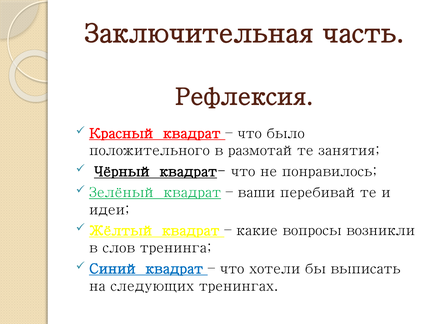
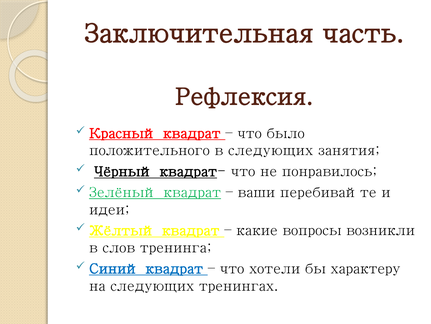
в размотайте: размотайте -> следующих (271, 150)
выписать: выписать -> характеру (366, 268)
